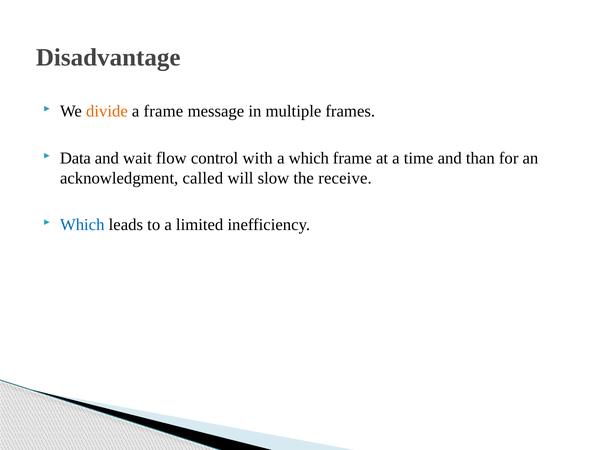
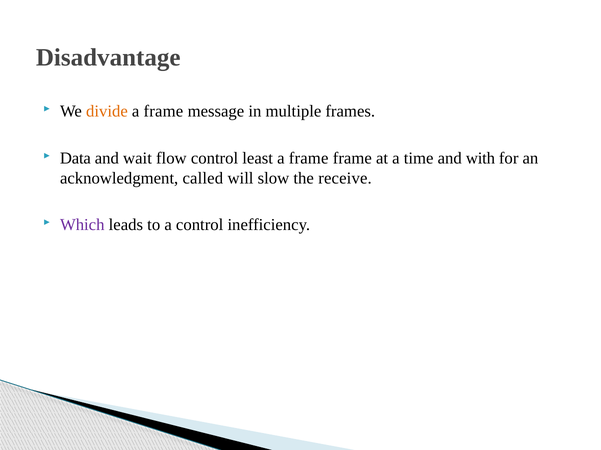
with: with -> least (258, 158)
which: which -> frame (309, 158)
than: than -> with (480, 158)
Which colour: blue -> purple (82, 225)
a limited: limited -> control (200, 225)
